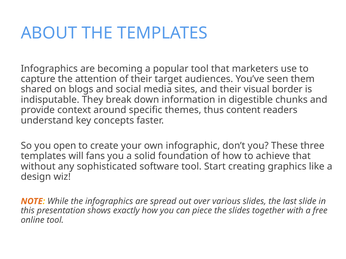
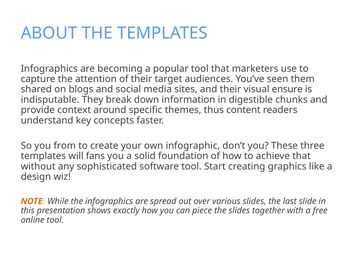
border: border -> ensure (287, 89)
open: open -> from (65, 146)
